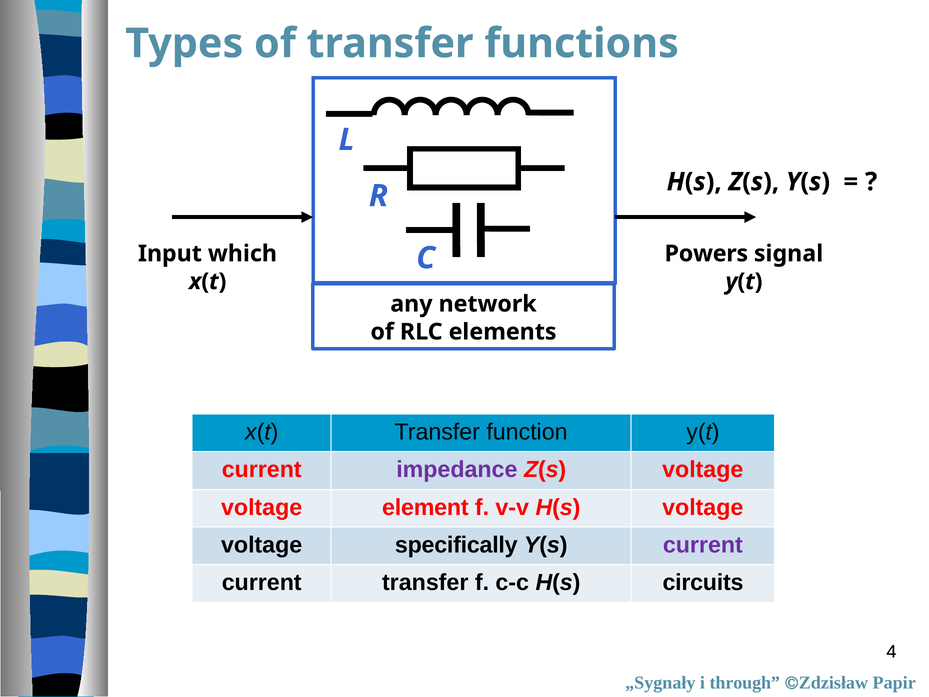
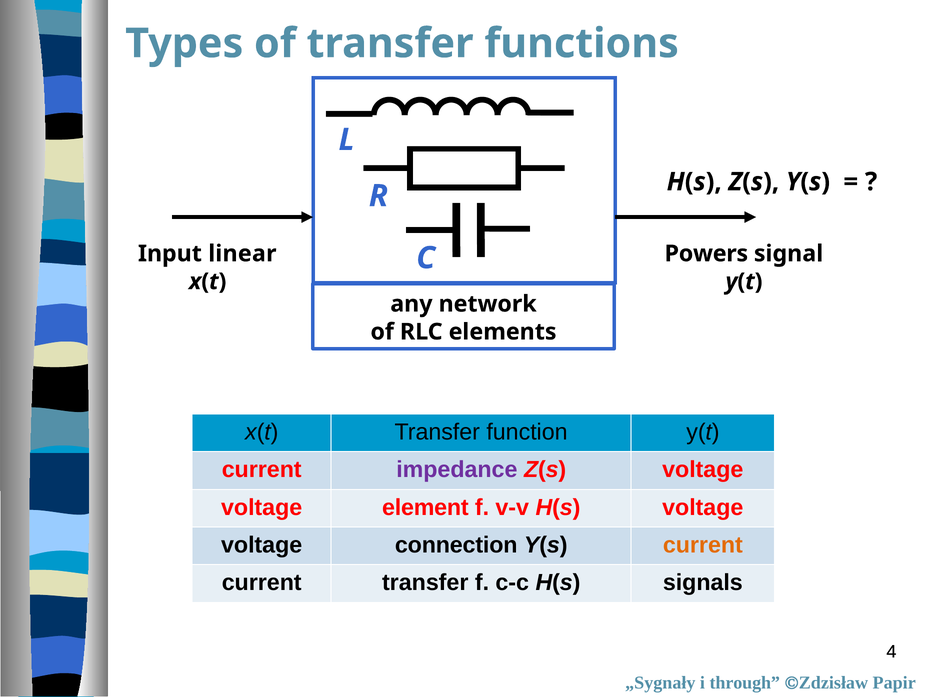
which: which -> linear (242, 254)
specifically: specifically -> connection (456, 545)
current colour: purple -> orange (703, 545)
circuits: circuits -> signals (703, 583)
